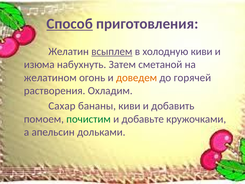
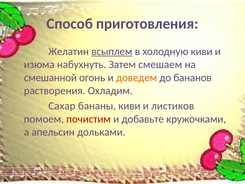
Способ underline: present -> none (70, 24)
сметаной: сметаной -> смешаем (160, 64)
желатином: желатином -> смешанной (50, 78)
горячей: горячей -> бананов (193, 78)
добавить: добавить -> листиков (173, 106)
почистим colour: green -> red (89, 119)
